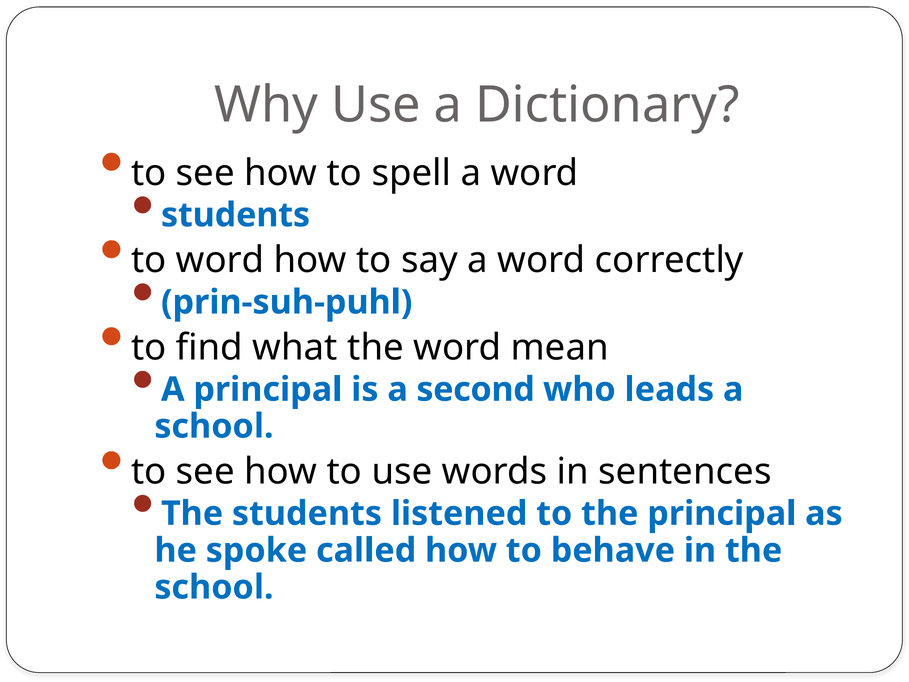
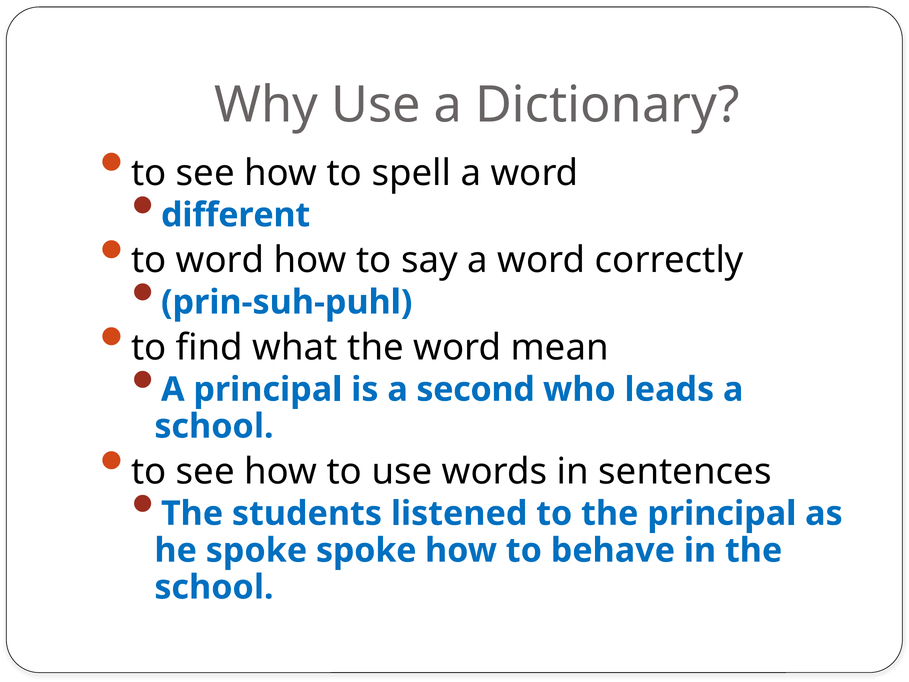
students: students -> different (236, 215)
spoke called: called -> spoke (366, 550)
